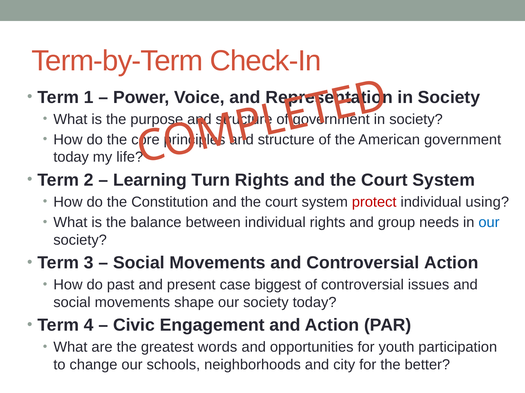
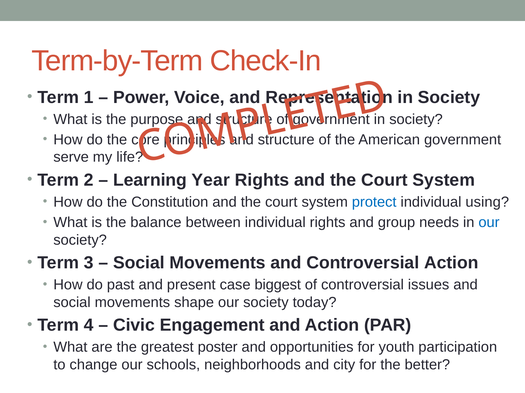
today: today -> serve (71, 157)
Turn: Turn -> Year (211, 180)
protect colour: red -> blue (374, 202)
words: words -> poster (218, 348)
